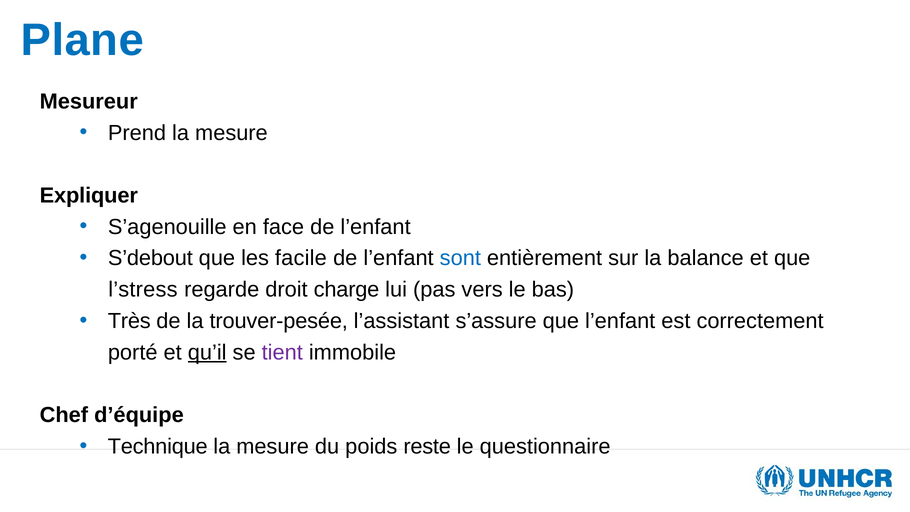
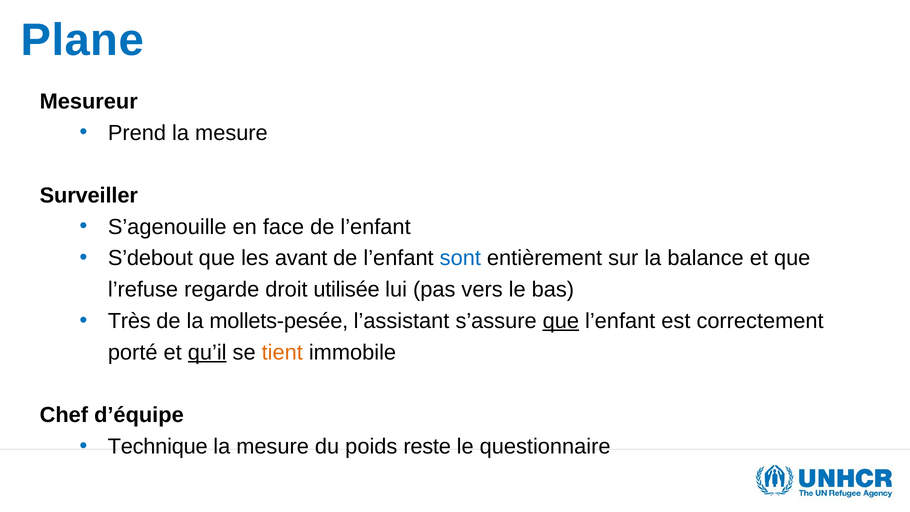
Expliquer: Expliquer -> Surveiller (89, 195)
facile: facile -> avant (301, 258)
l’stress: l’stress -> l’refuse (143, 290)
charge: charge -> utilisée (347, 290)
trouver-pesée: trouver-pesée -> mollets-pesée (279, 321)
que underline: none -> present (561, 321)
tient colour: purple -> orange (282, 352)
